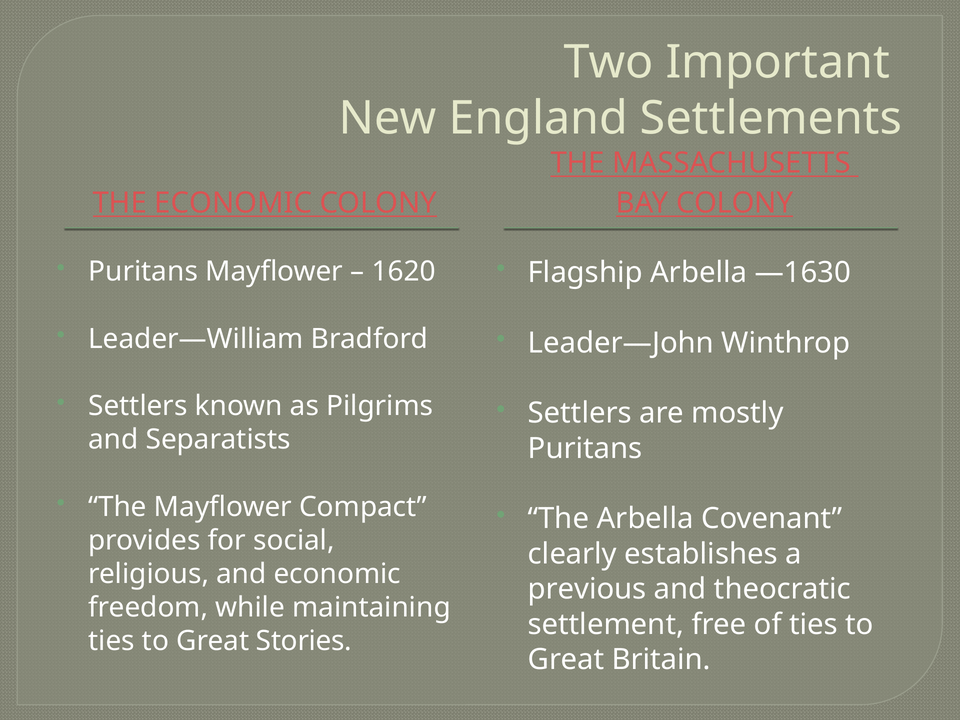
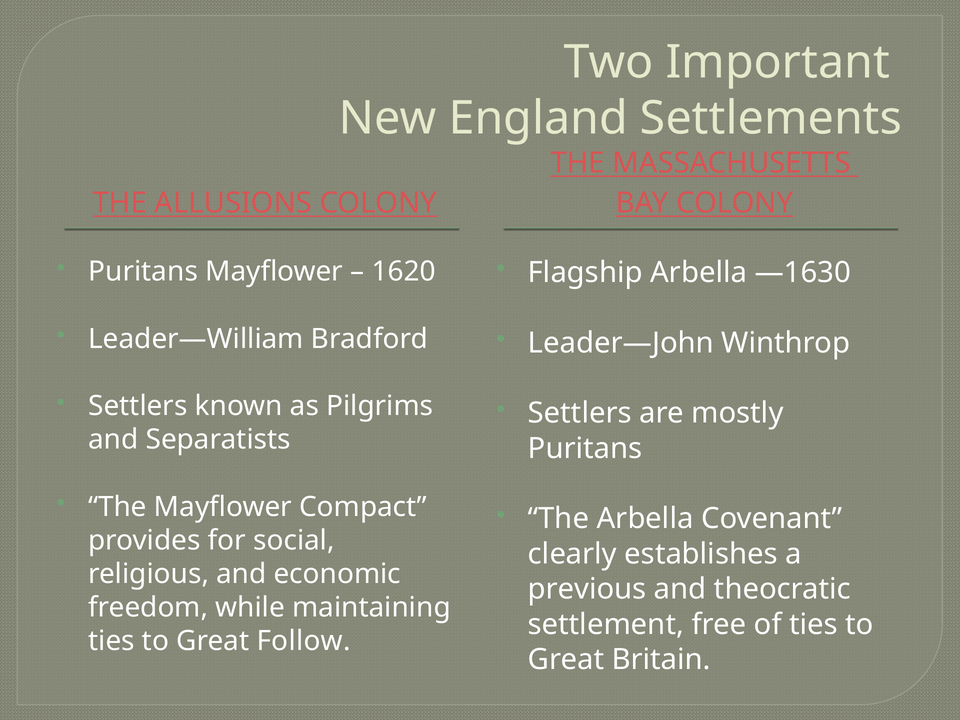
THE ECONOMIC: ECONOMIC -> ALLUSIONS (233, 203)
Stories: Stories -> Follow (304, 641)
